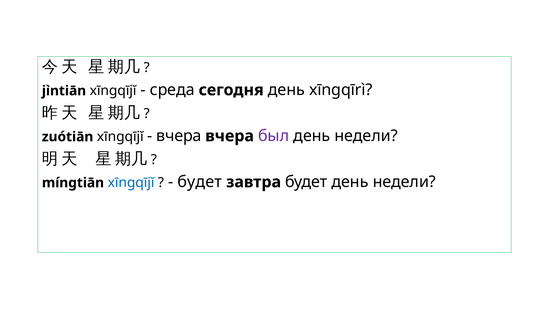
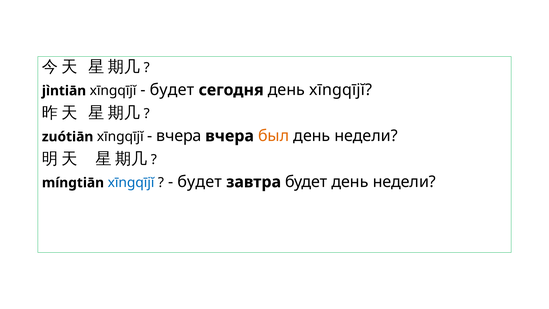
среда: среда -> будет (172, 90)
день xīngqīrì: xīngqīrì -> xīngqījĭ (341, 90)
был colour: purple -> orange (274, 136)
